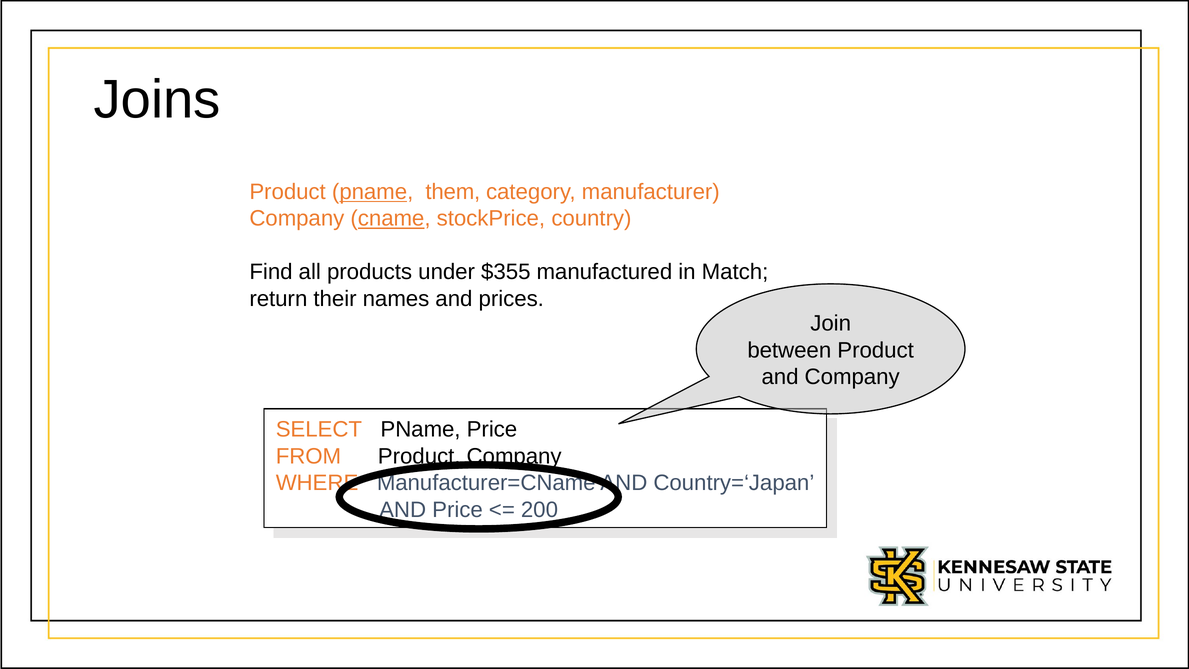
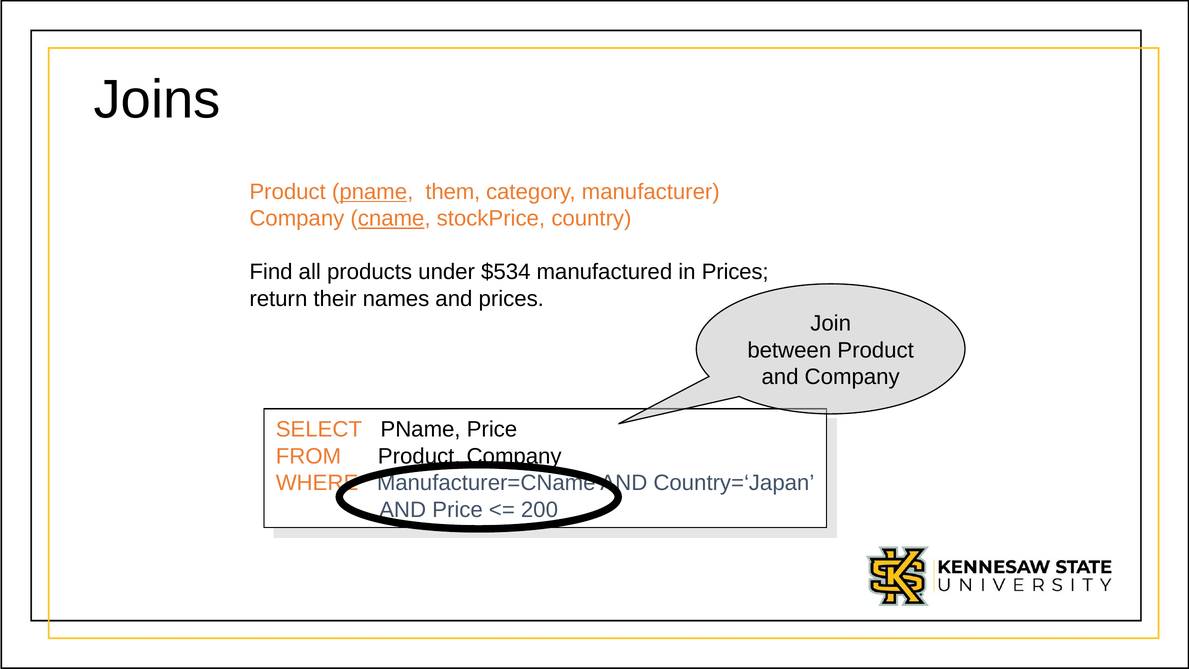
$355: $355 -> $534 (506, 272)
in Match: Match -> Prices (735, 272)
